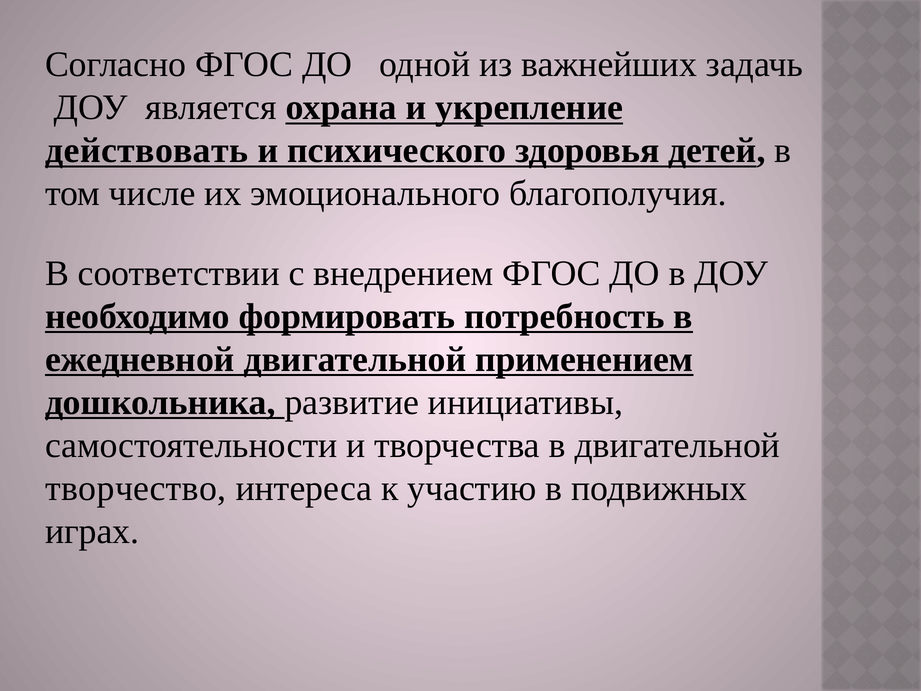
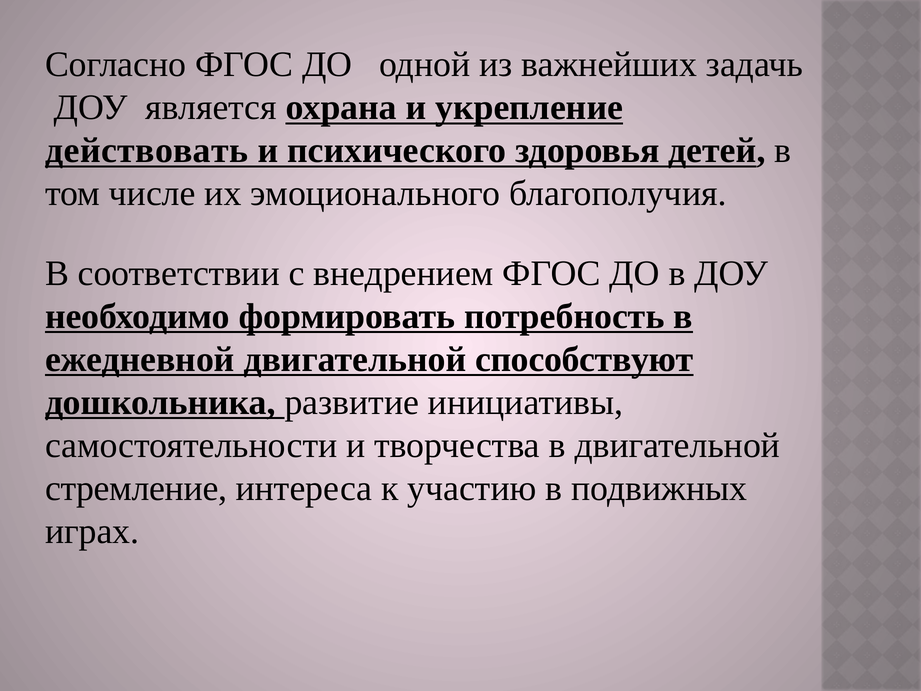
применением: применением -> способствуют (584, 359)
творчество: творчество -> стремление (136, 488)
